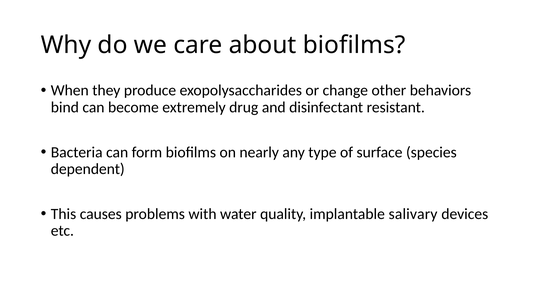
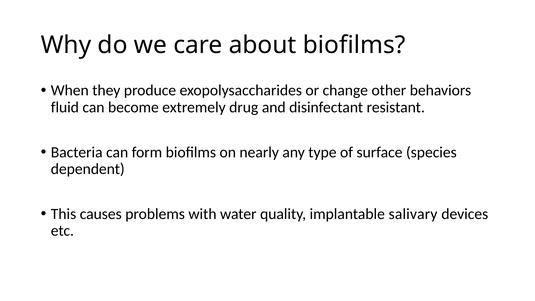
bind: bind -> fluid (65, 107)
